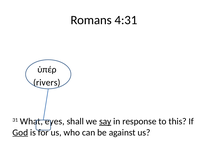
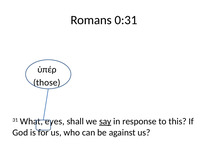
4:31: 4:31 -> 0:31 (126, 20)
rivers: rivers -> those (47, 83)
God underline: present -> none (20, 132)
